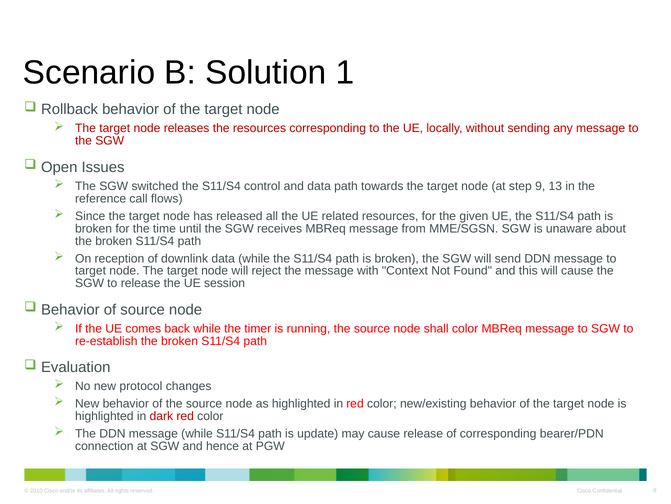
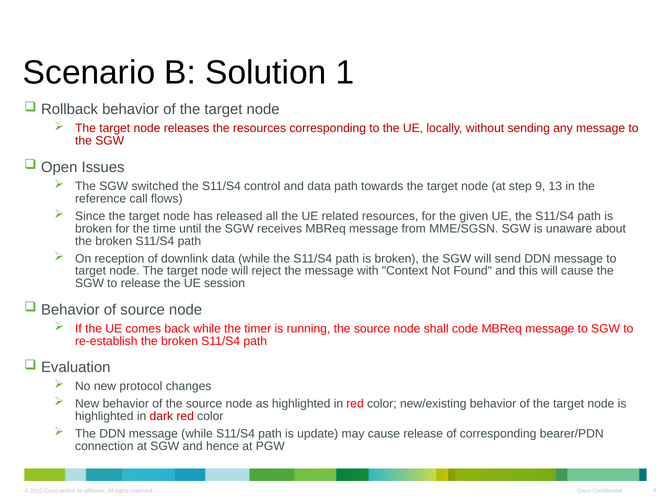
shall color: color -> code (465, 328)
